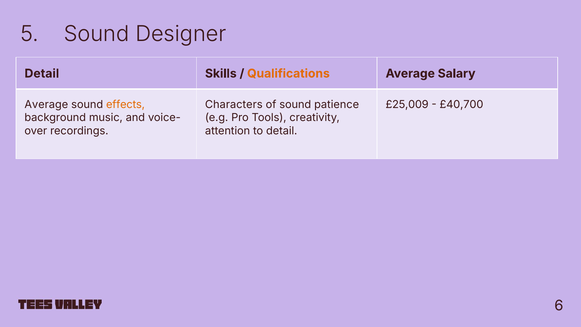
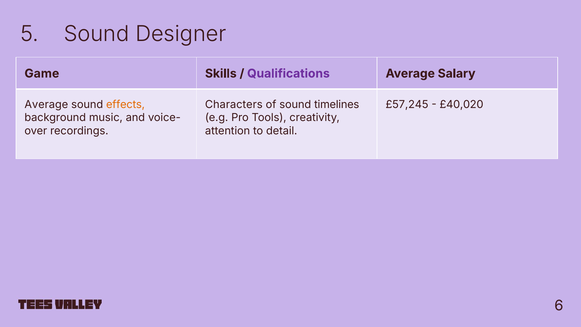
Detail: Detail -> Game (42, 73)
Qualifications colour: orange -> purple (288, 73)
patience: patience -> timelines (337, 104)
£25,009: £25,009 -> £57,245 (407, 104)
£40,700: £40,700 -> £40,020 (461, 104)
